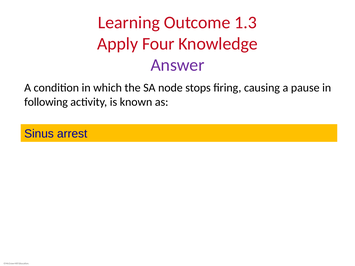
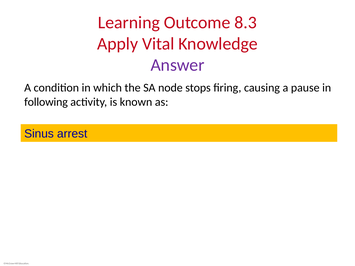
1.3: 1.3 -> 8.3 (246, 23)
Four: Four -> Vital (158, 44)
